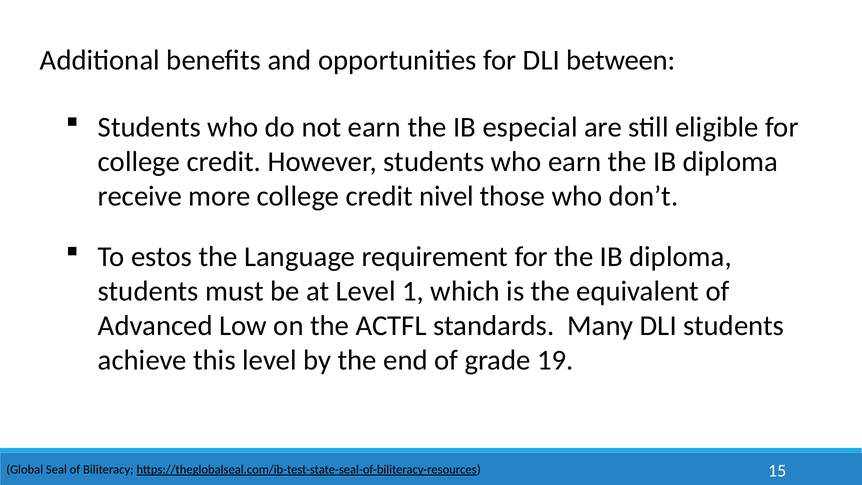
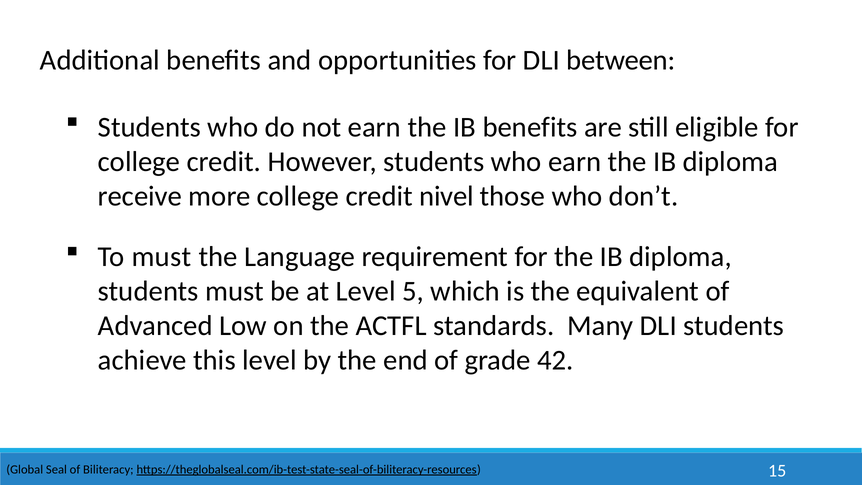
IB especial: especial -> benefits (530, 127)
To estos: estos -> must (161, 257)
1: 1 -> 5 (413, 291)
19: 19 -> 42 (555, 360)
